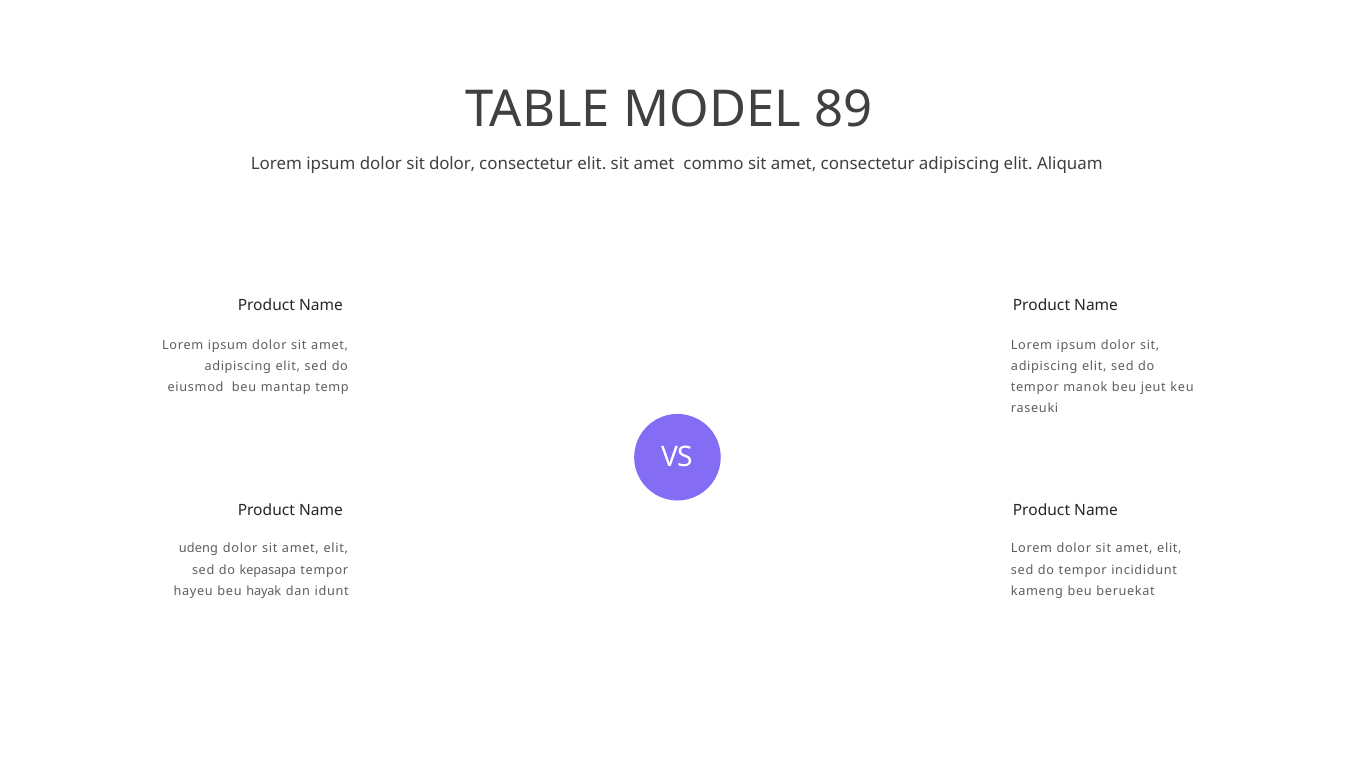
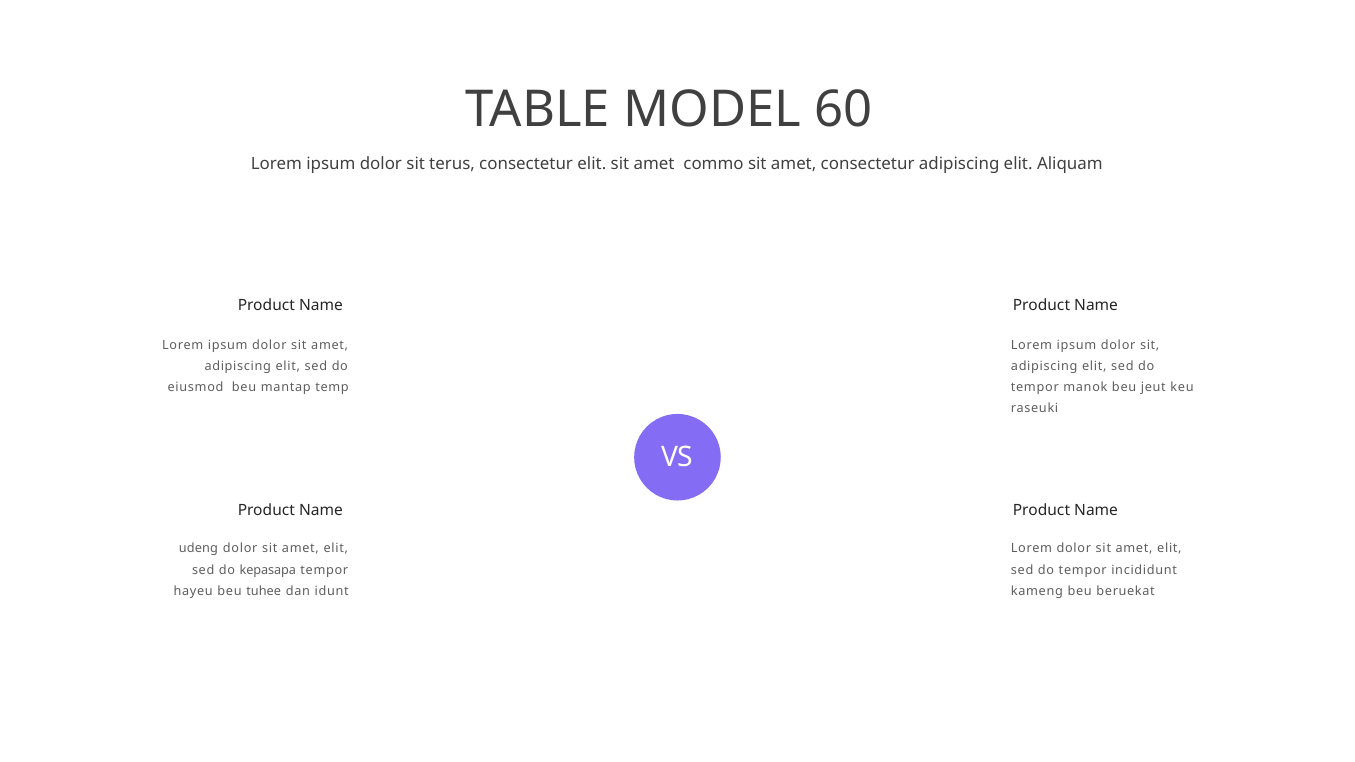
89: 89 -> 60 (843, 110)
sit dolor: dolor -> terus (452, 164)
hayak: hayak -> tuhee (264, 591)
